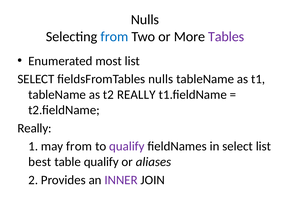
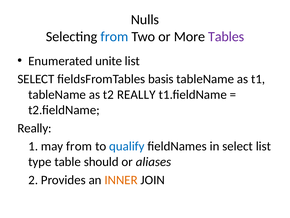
most: most -> unite (109, 61)
fieldsFromTables nulls: nulls -> basis (161, 79)
qualify colour: purple -> blue (127, 146)
best: best -> type (40, 161)
table qualify: qualify -> should (101, 161)
INNER colour: purple -> orange (121, 180)
